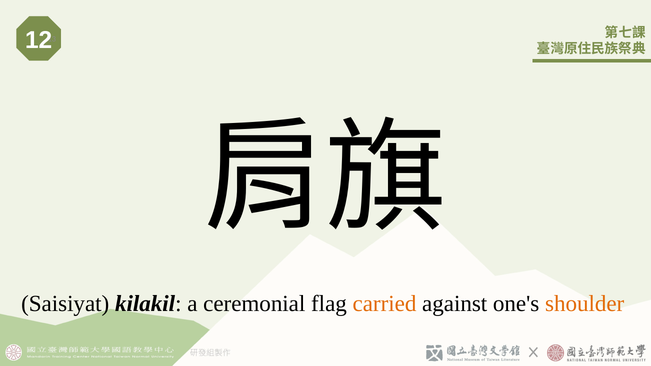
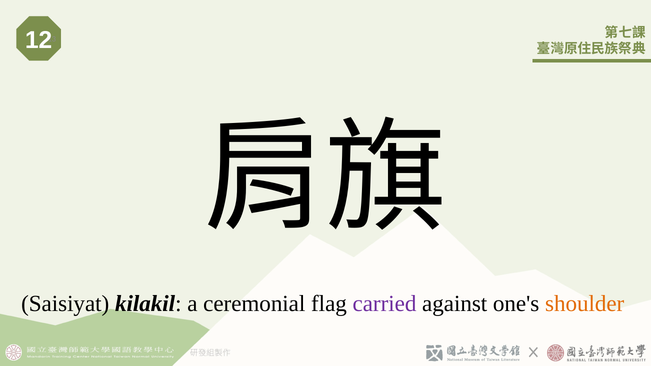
carried colour: orange -> purple (385, 304)
